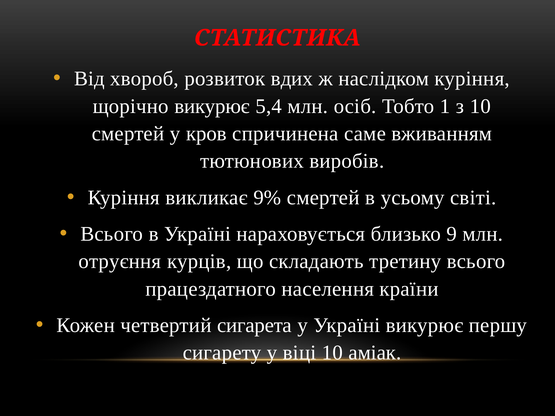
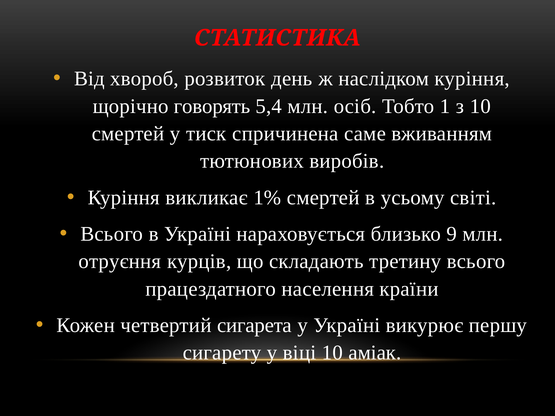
вдих: вдих -> день (292, 79)
щорічно викурює: викурює -> говорять (212, 106)
кров: кров -> тиск (206, 134)
9%: 9% -> 1% (267, 198)
